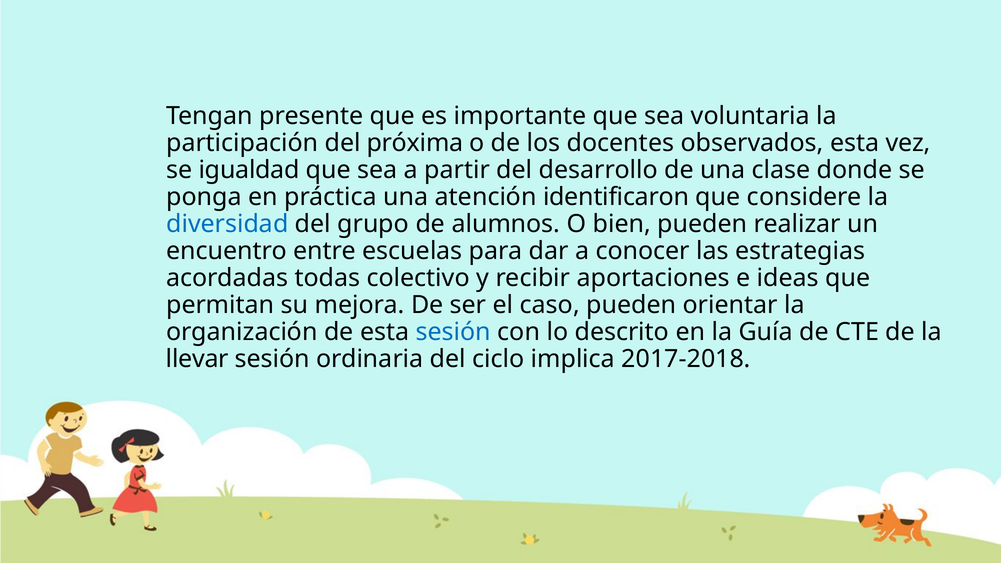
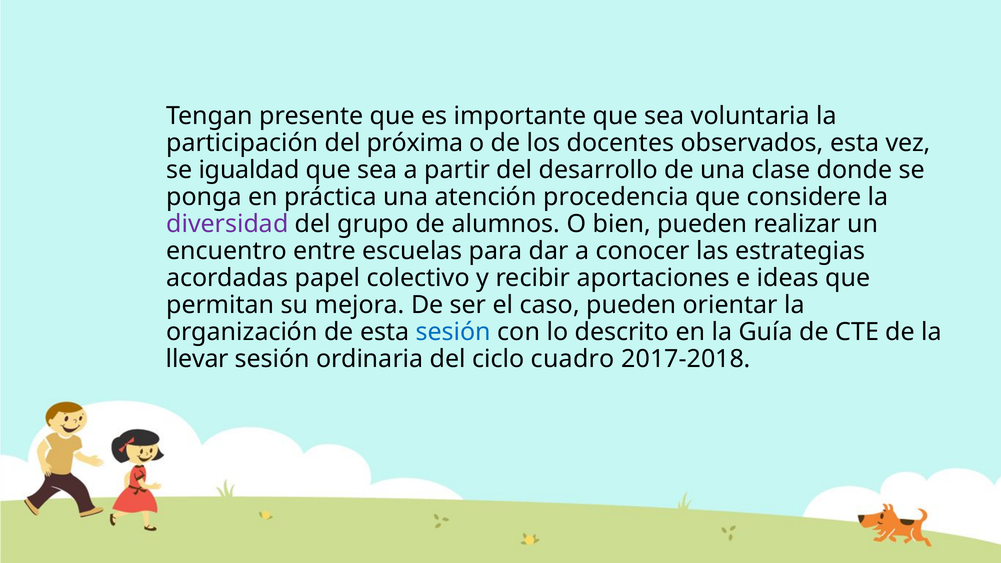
identificaron: identificaron -> procedencia (616, 197)
diversidad colour: blue -> purple (227, 224)
todas: todas -> papel (327, 278)
implica: implica -> cuadro (573, 359)
